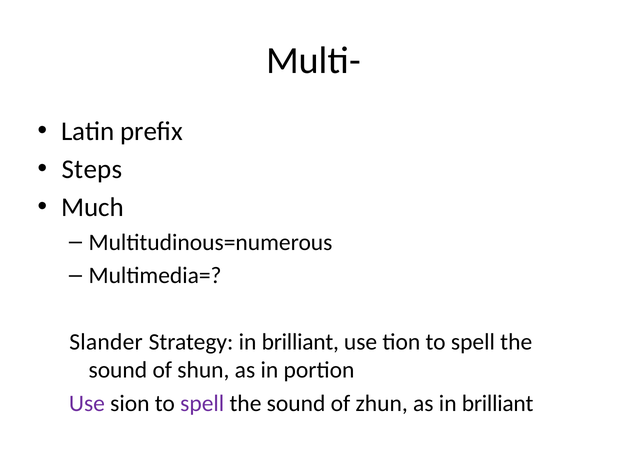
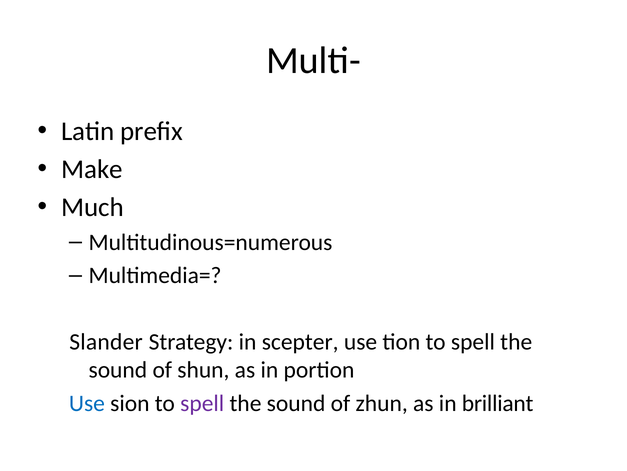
Steps: Steps -> Make (92, 169)
Strategy in brilliant: brilliant -> scepter (300, 341)
Use colour: purple -> blue (87, 403)
